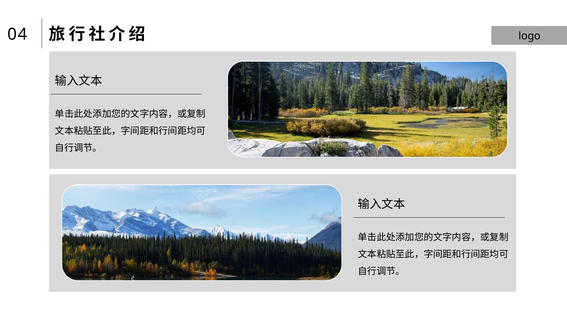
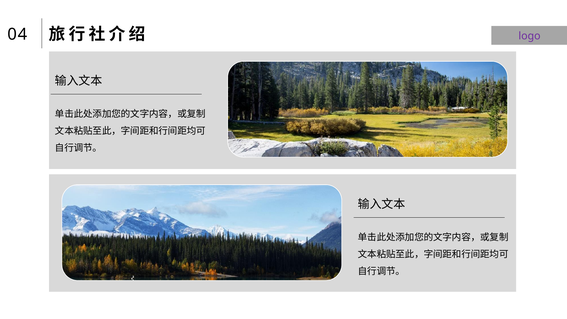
logo colour: black -> purple (530, 36)
